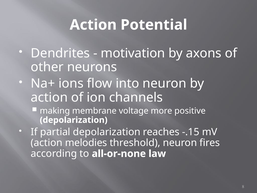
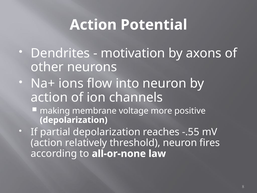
-.15: -.15 -> -.55 (191, 132)
melodies: melodies -> relatively (86, 143)
